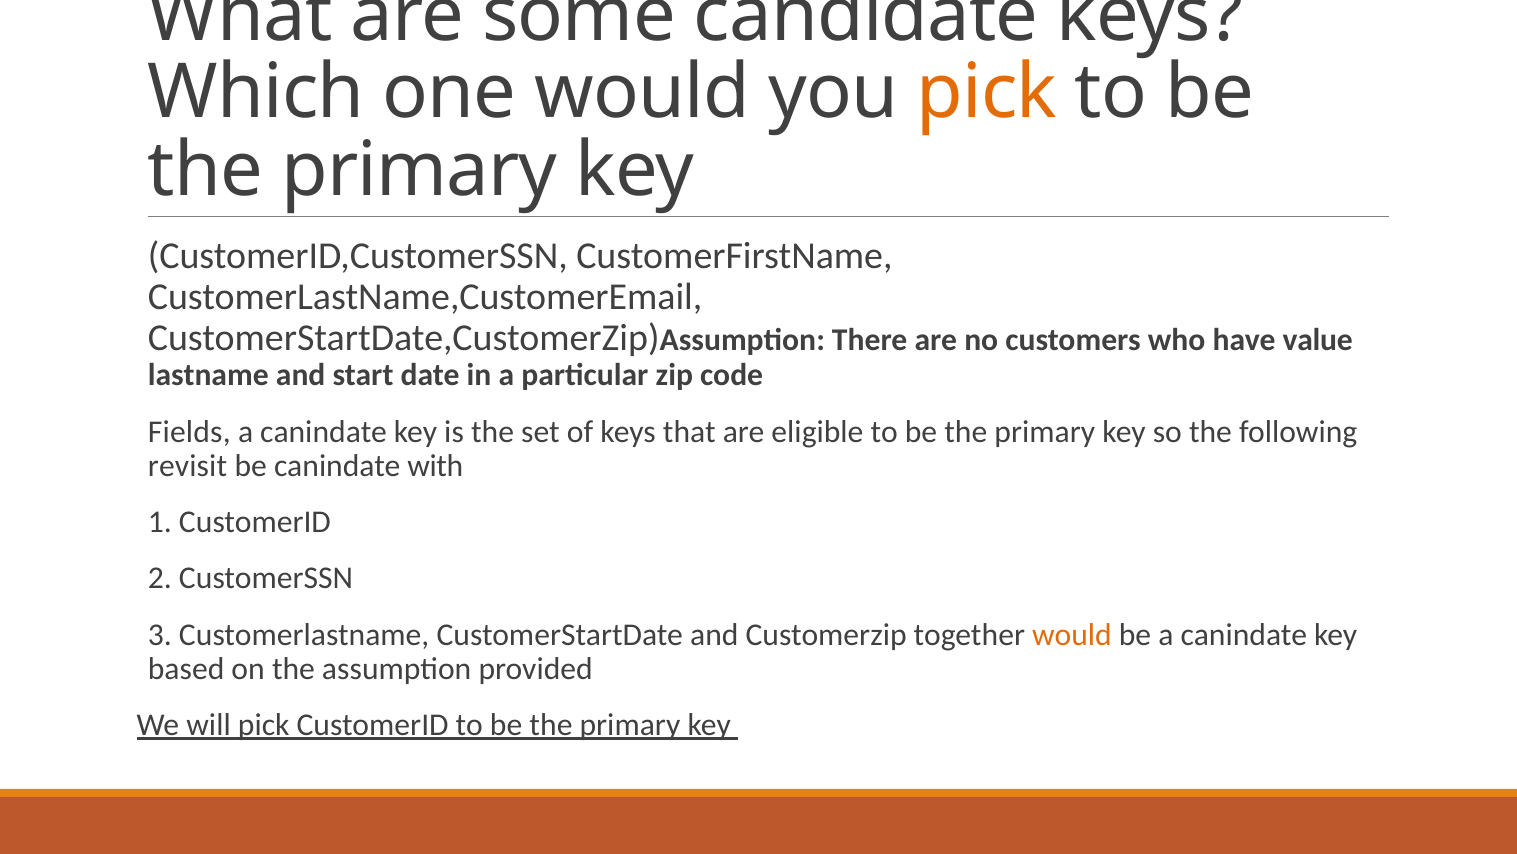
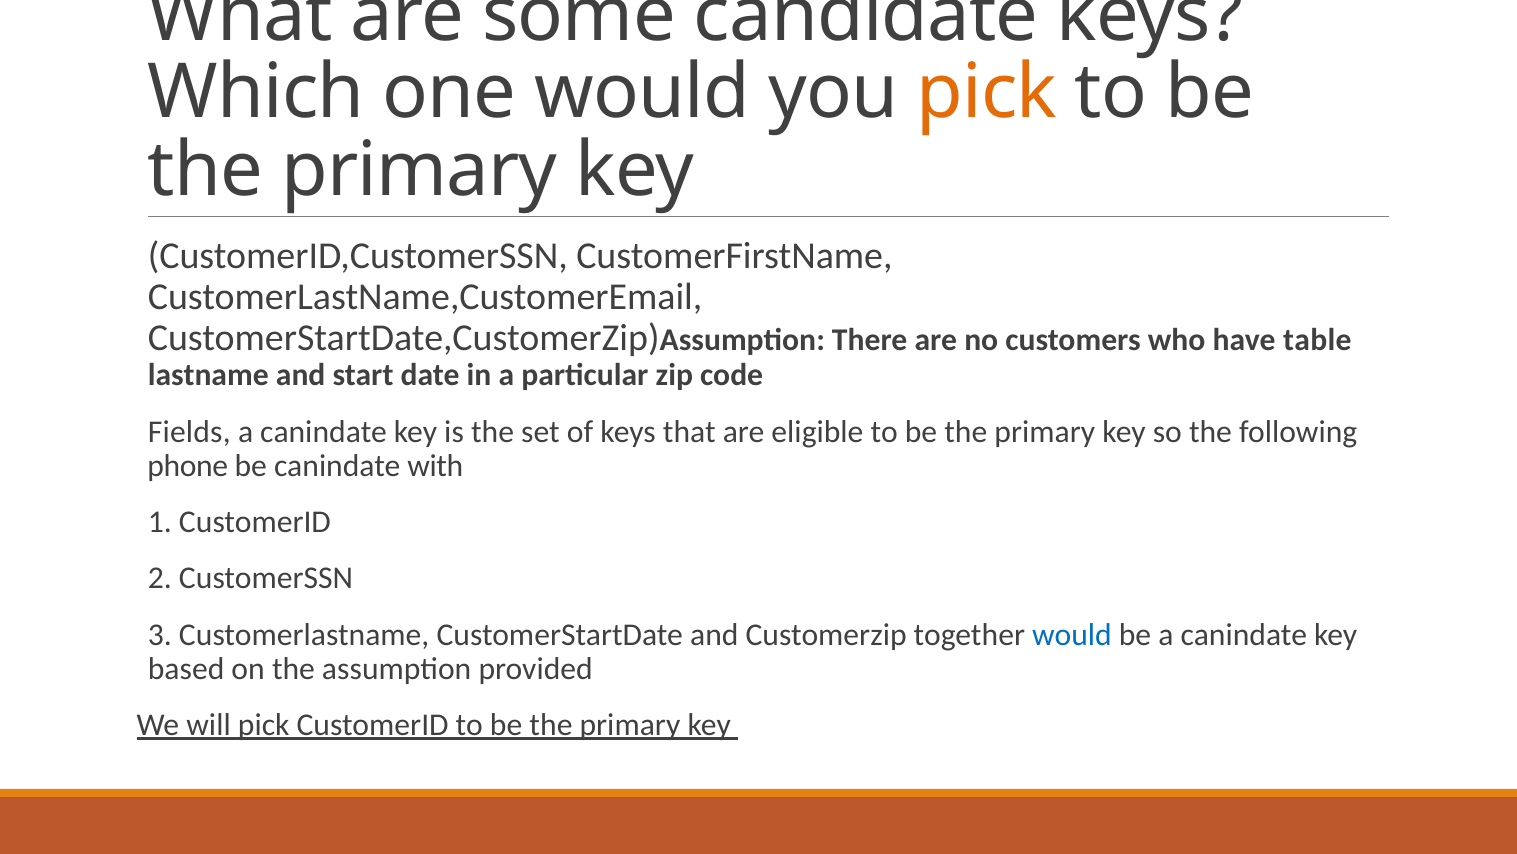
value: value -> table (1317, 340)
revisit: revisit -> phone (188, 465)
would colour: orange -> blue (1072, 634)
